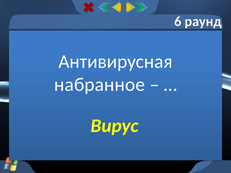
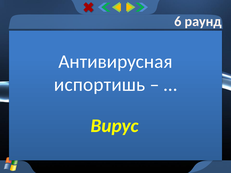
набранное: набранное -> испортишь (100, 85)
